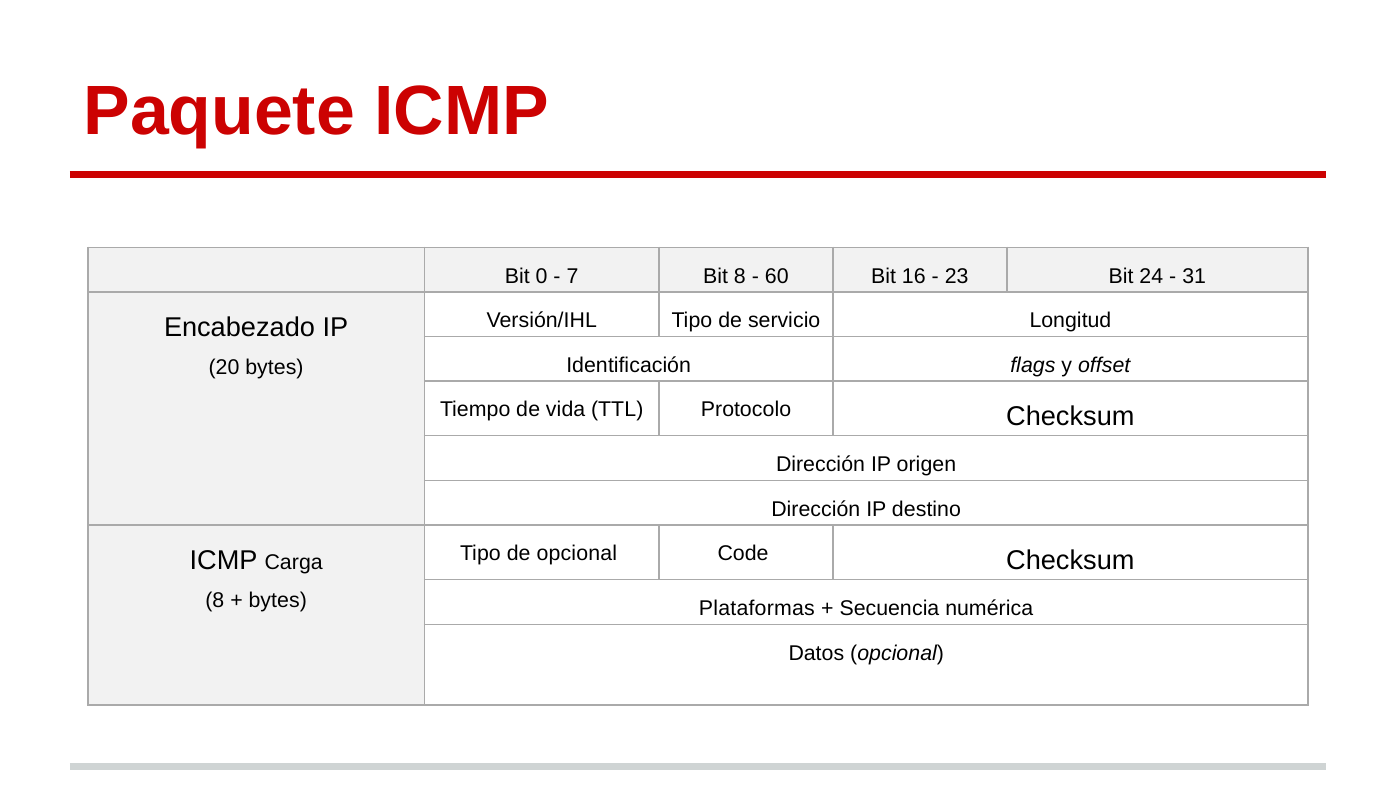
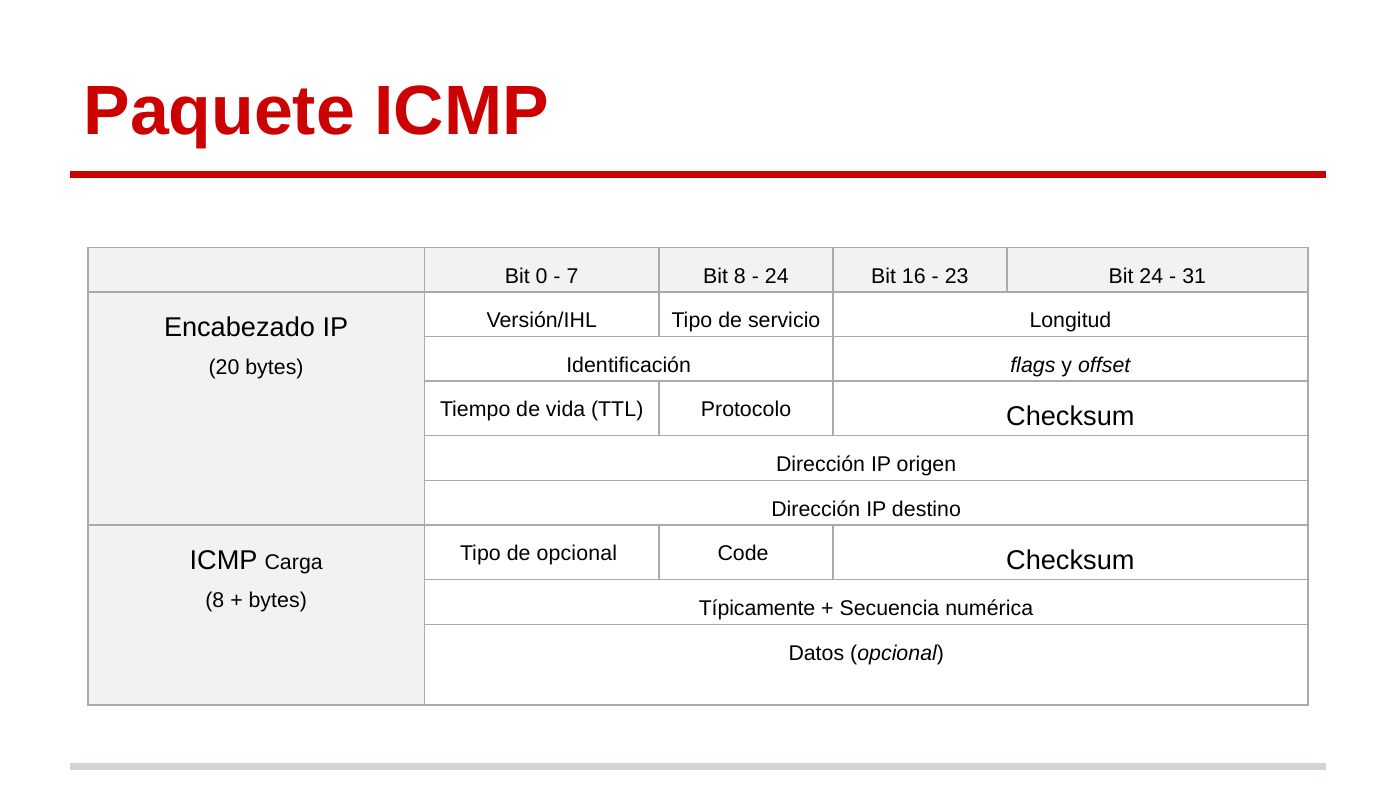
60: 60 -> 24 (777, 276)
Plataformas: Plataformas -> Típicamente (757, 609)
